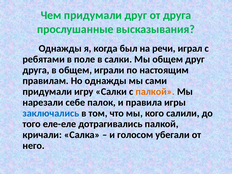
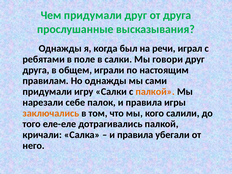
Мы общем: общем -> говори (168, 59)
заключались colour: blue -> orange (51, 113)
голосом: голосом -> правила (135, 135)
